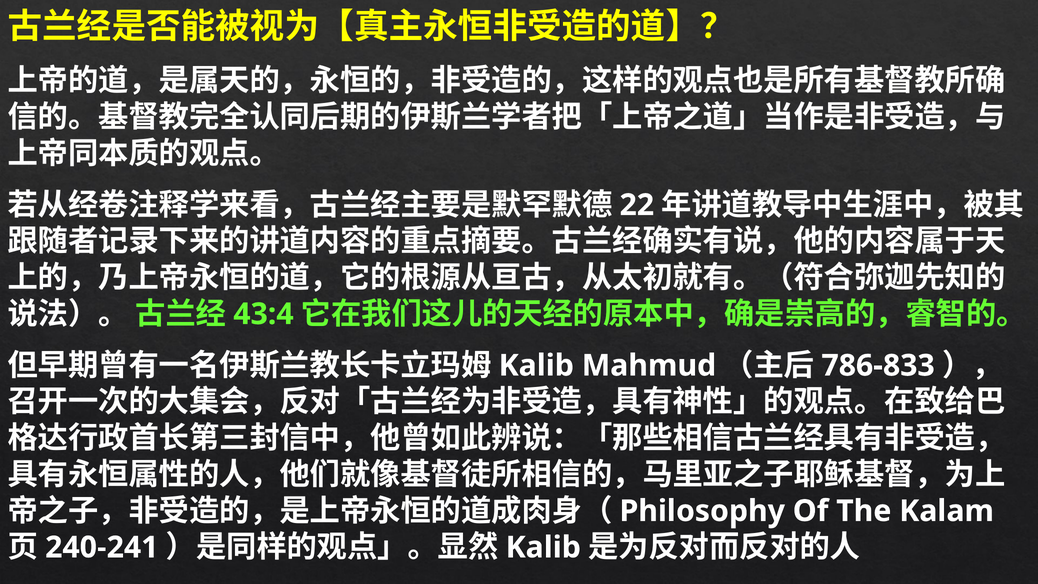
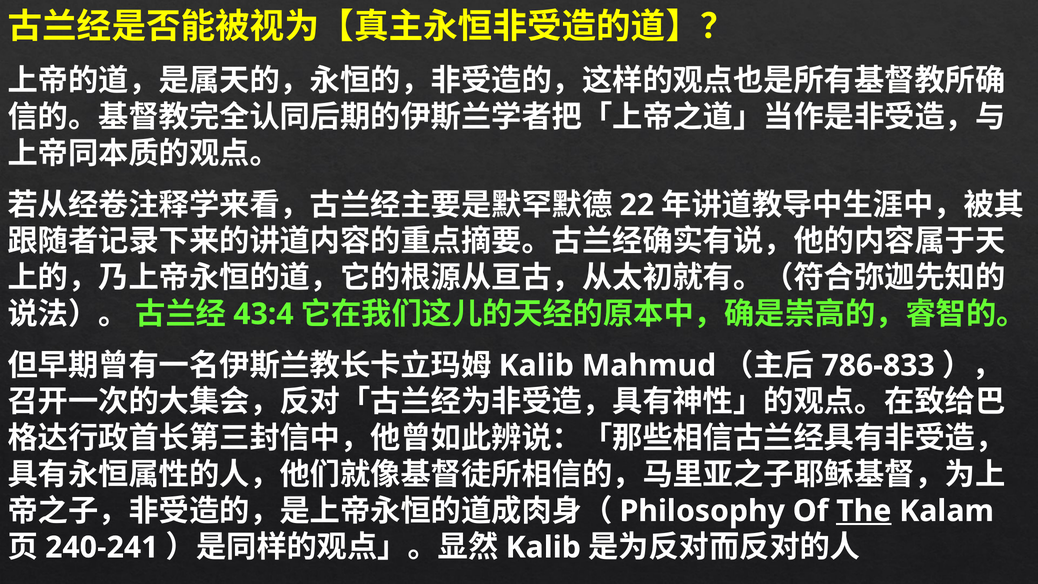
The underline: none -> present (864, 511)
